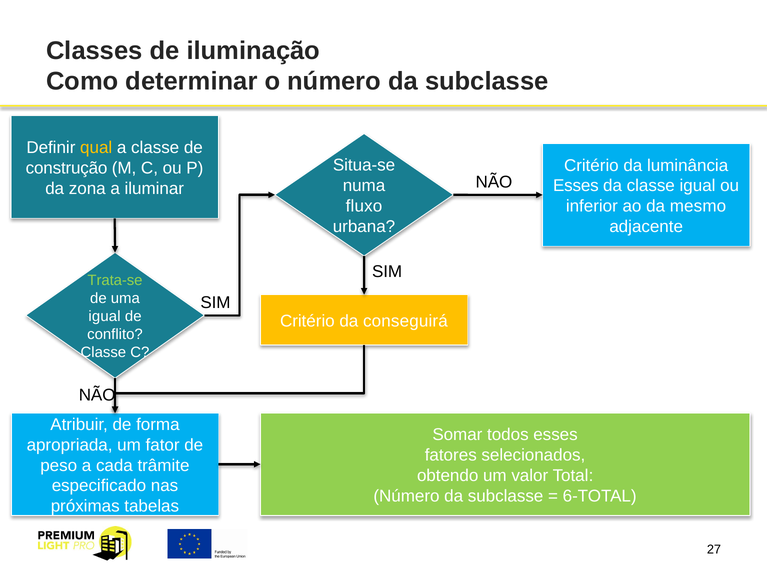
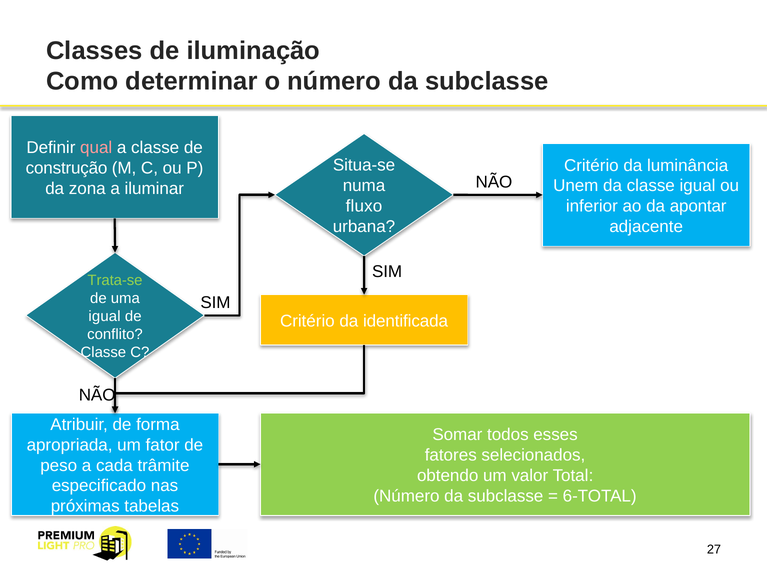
qual colour: yellow -> pink (96, 148)
Esses: Esses -> Unem (576, 186)
mesmo: mesmo -> apontar (698, 206)
conseguirá: conseguirá -> identificada (406, 321)
